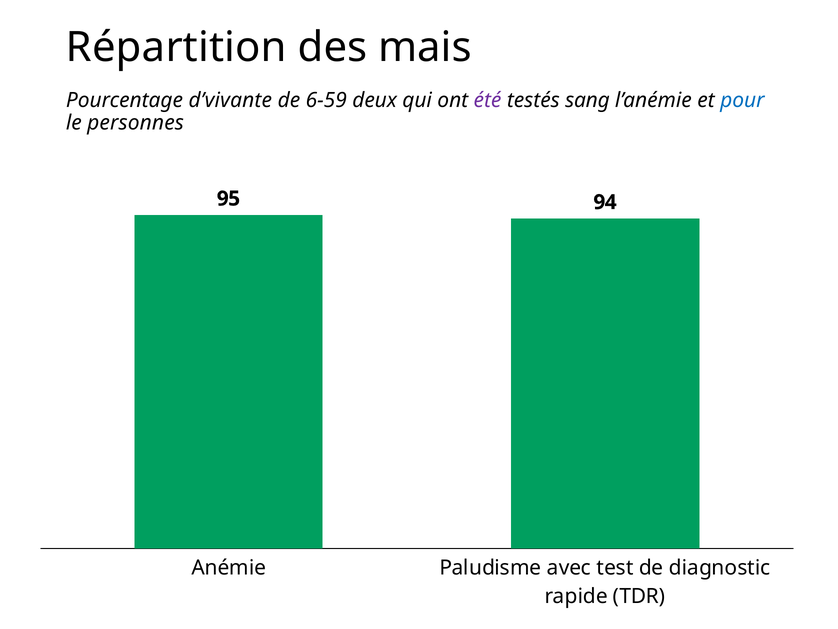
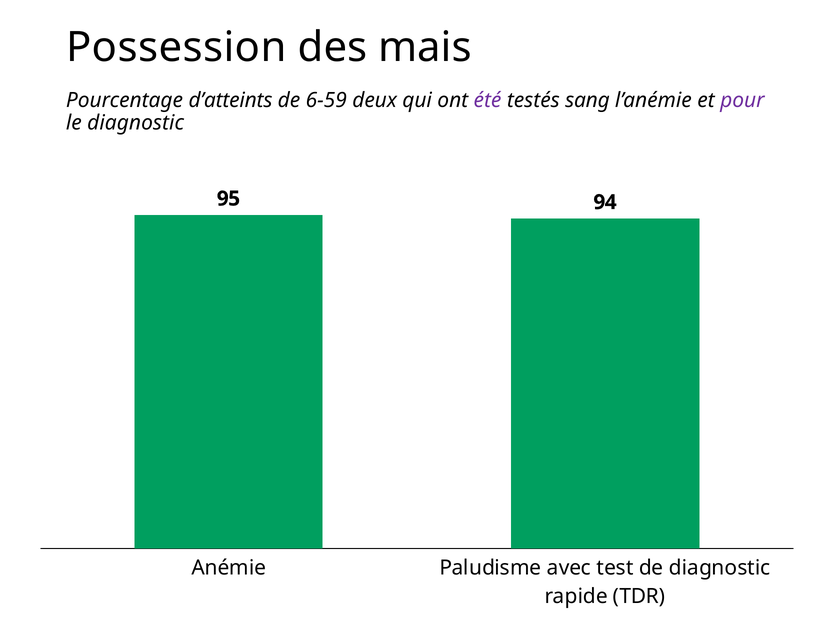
Répartition: Répartition -> Possession (176, 47)
d’vivante: d’vivante -> d’atteints (230, 100)
pour colour: blue -> purple (742, 100)
le personnes: personnes -> diagnostic (136, 123)
